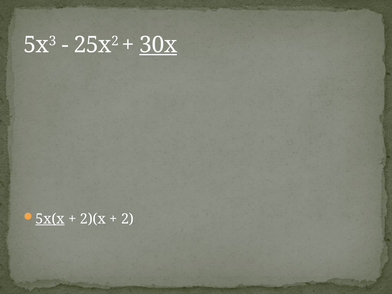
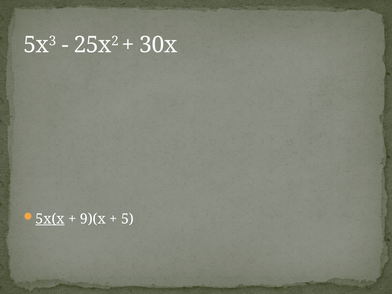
30x underline: present -> none (158, 45)
2)(x: 2)(x -> 9)(x (93, 219)
2: 2 -> 5 (127, 219)
